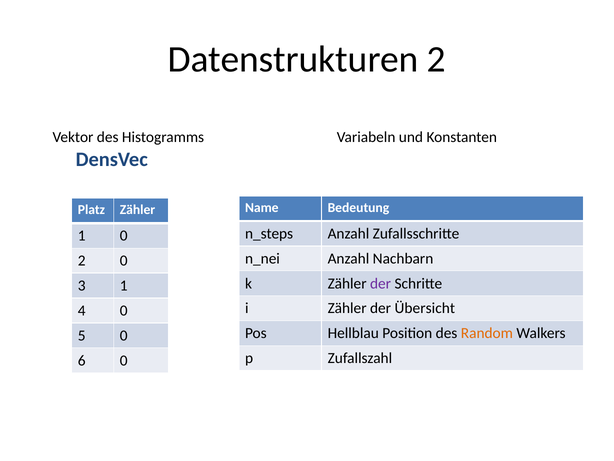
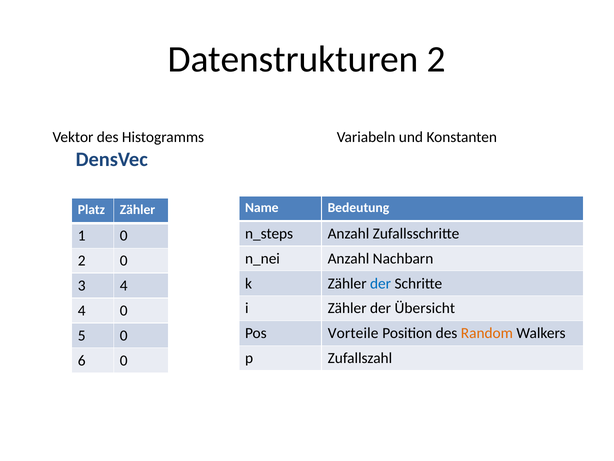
der colour: purple -> blue (381, 283)
3 1: 1 -> 4 (124, 285)
Hellblau: Hellblau -> Vorteile (353, 333)
